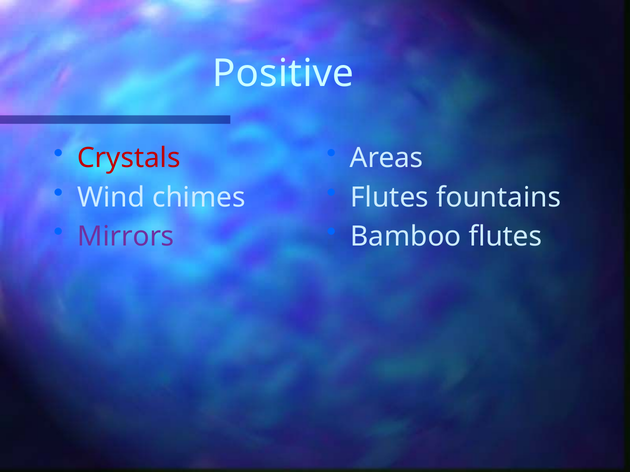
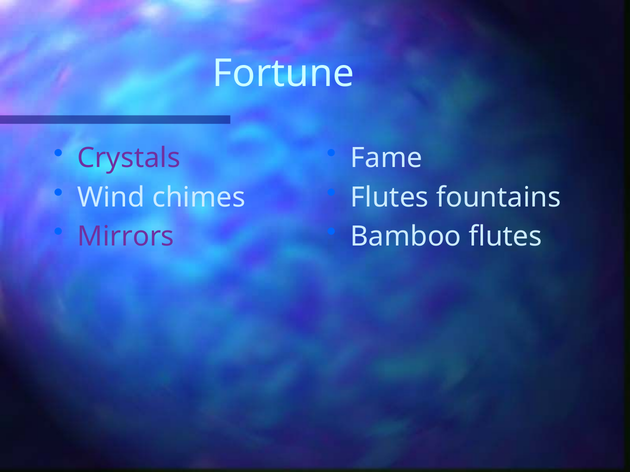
Positive: Positive -> Fortune (283, 74)
Crystals colour: red -> purple (129, 158)
Areas: Areas -> Fame (386, 158)
